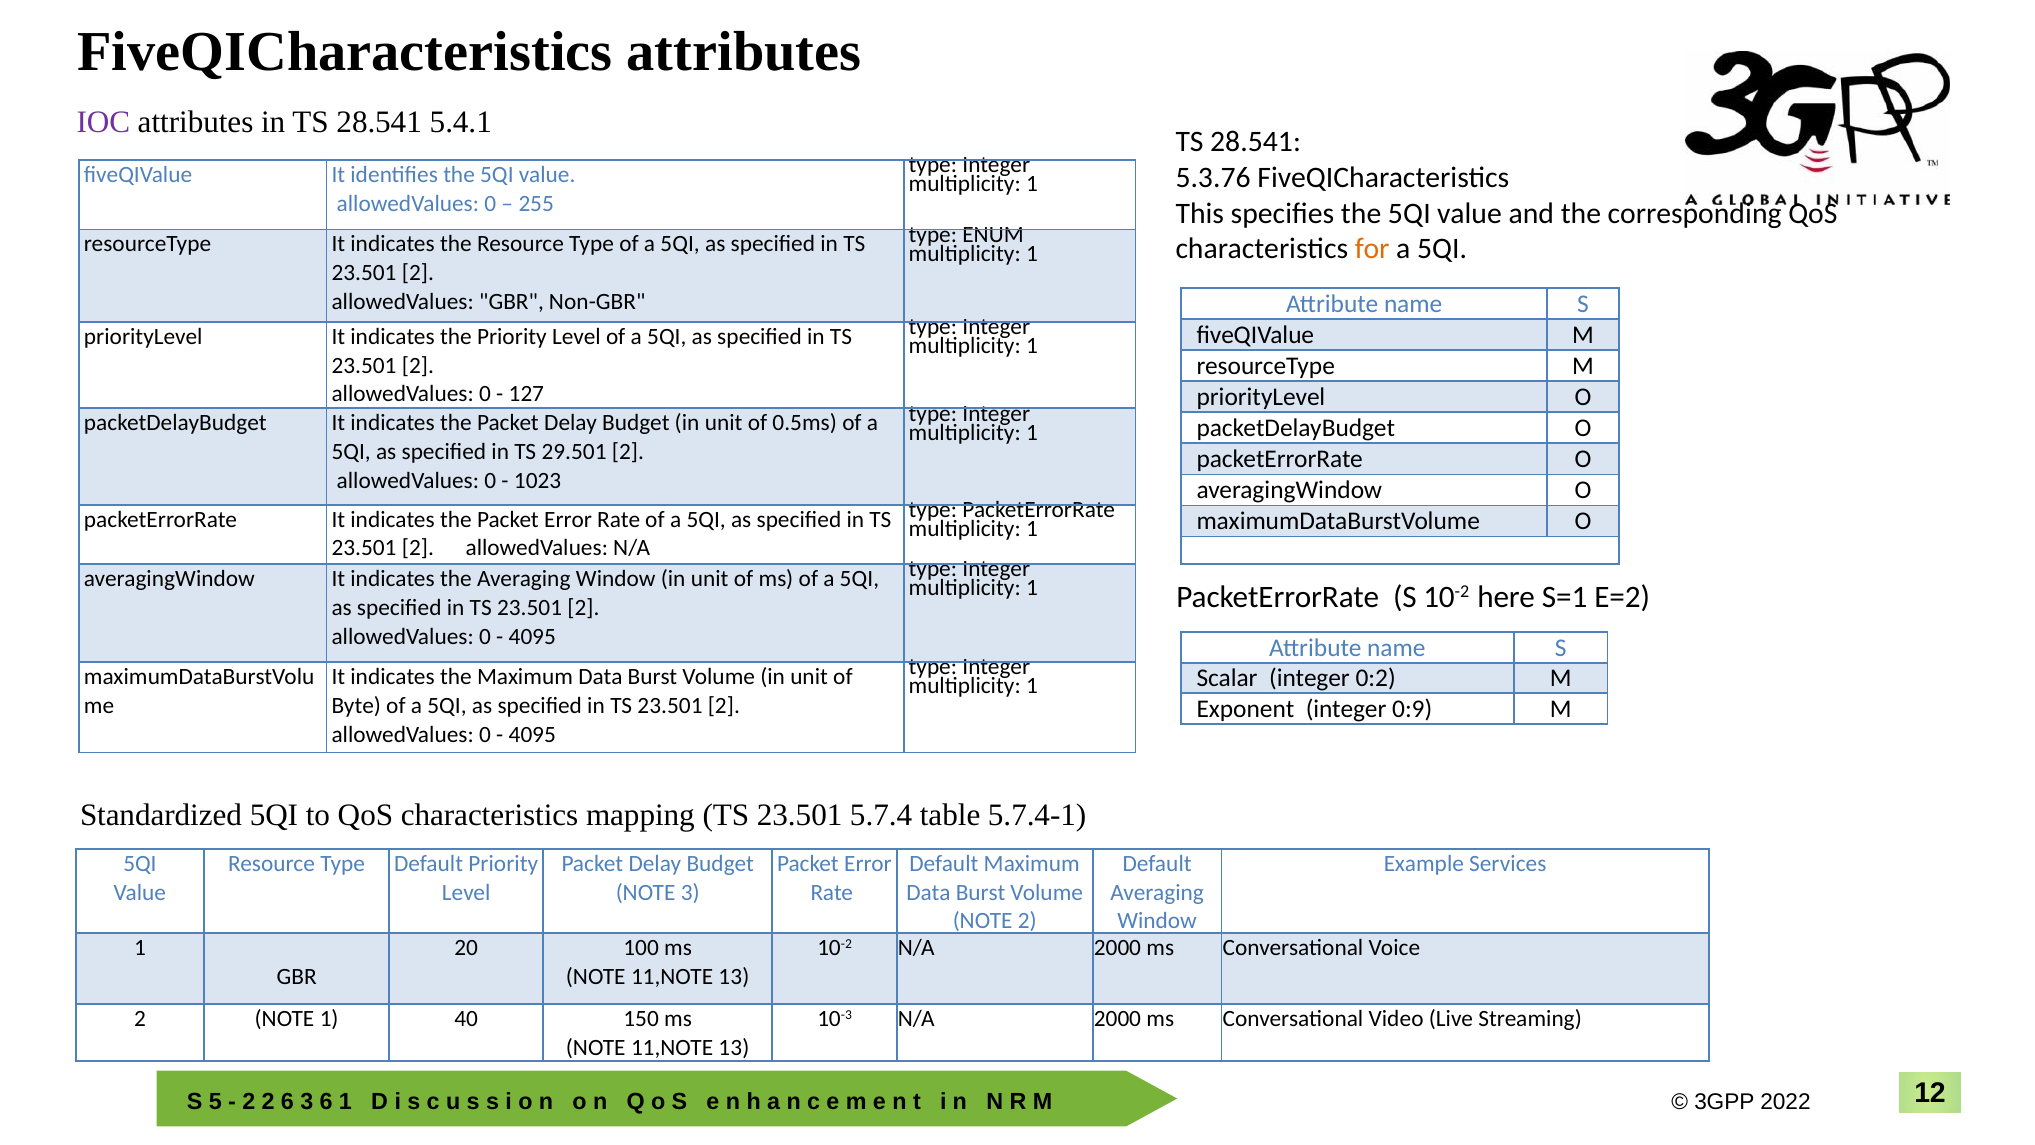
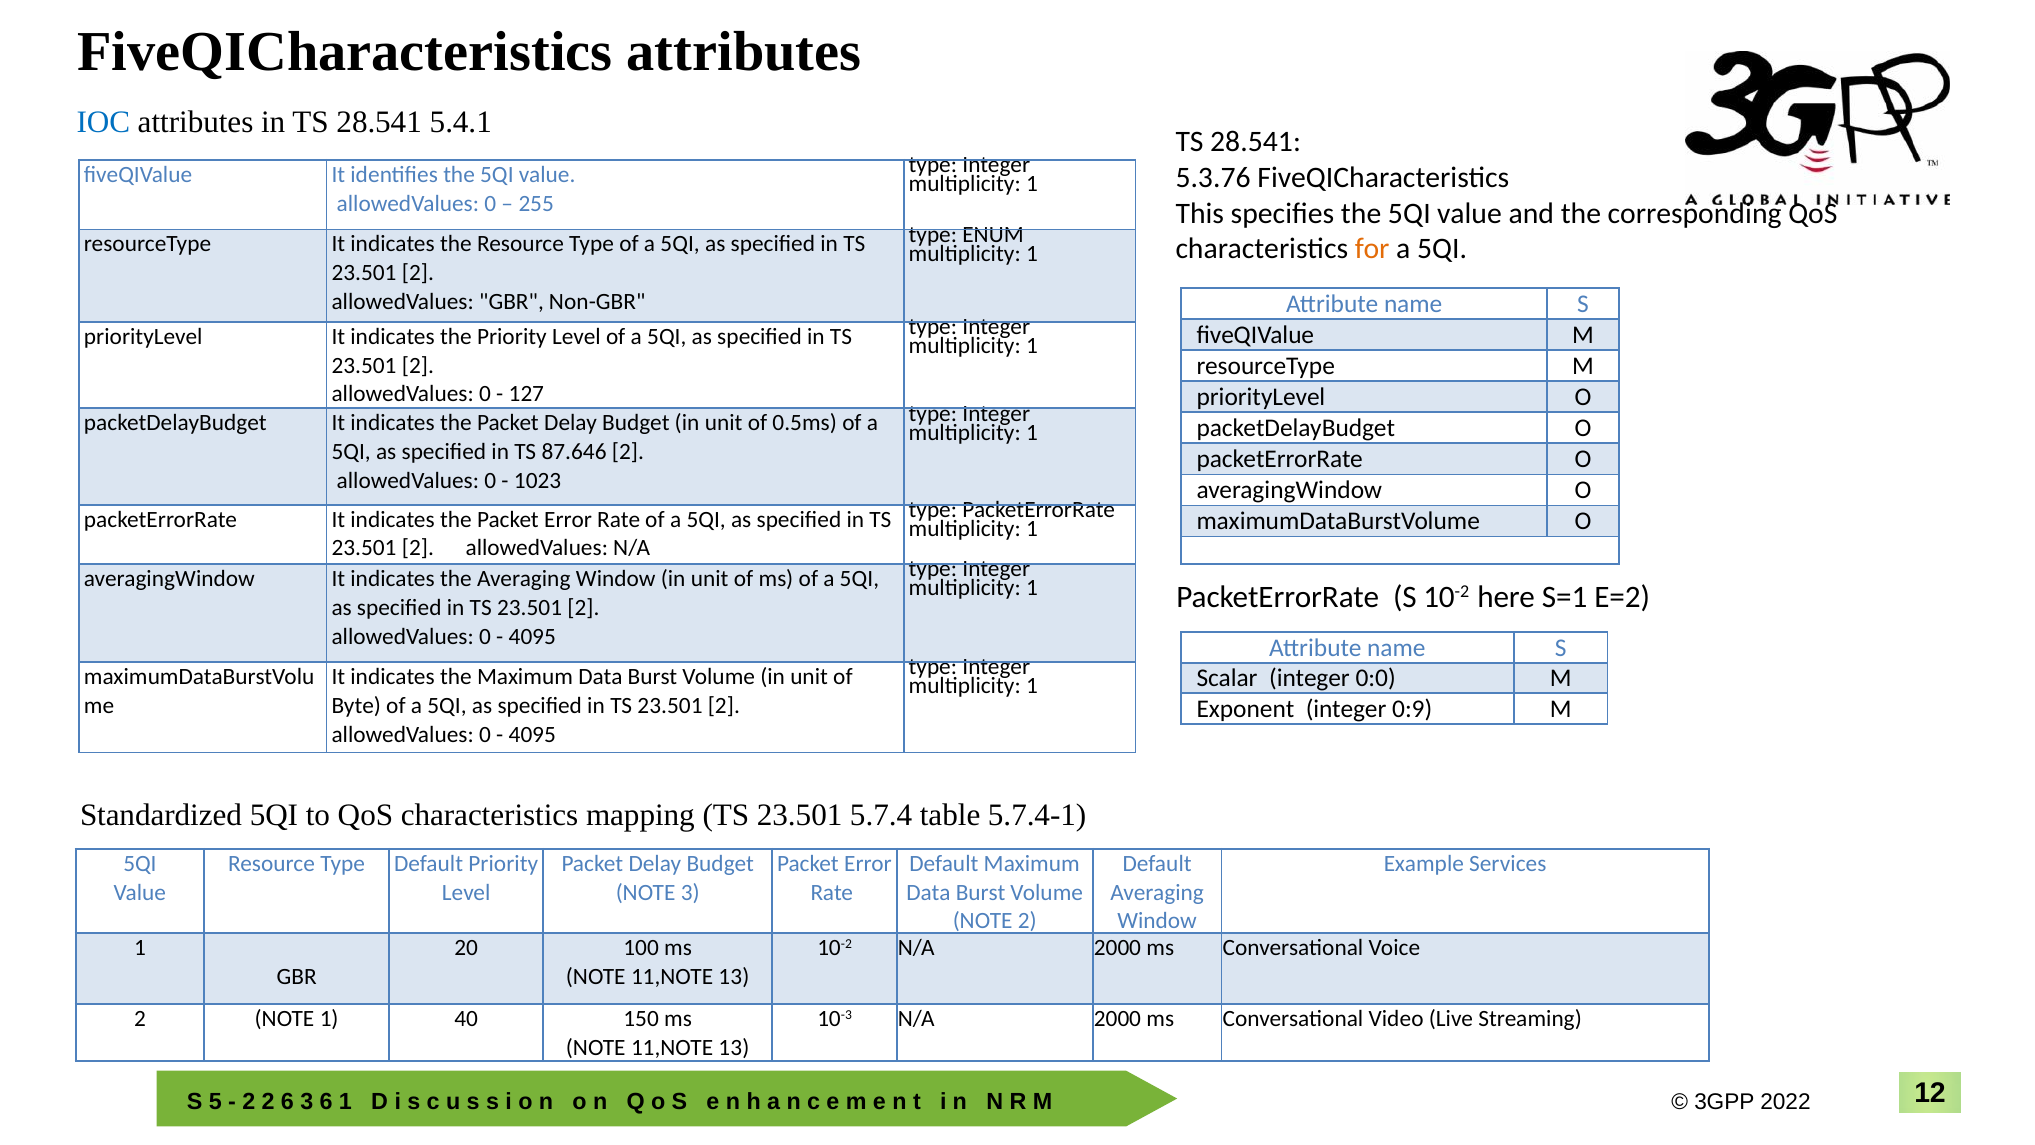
IOC colour: purple -> blue (103, 123)
29.501: 29.501 -> 87.646 (574, 452)
0:2: 0:2 -> 0:0 (1376, 678)
